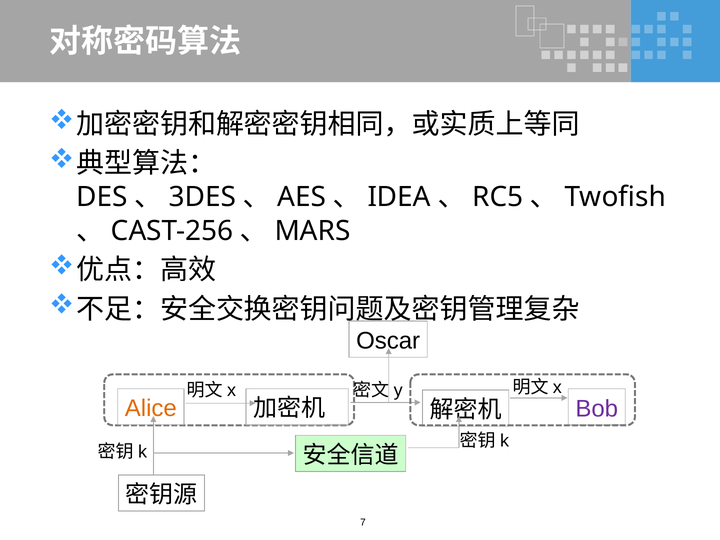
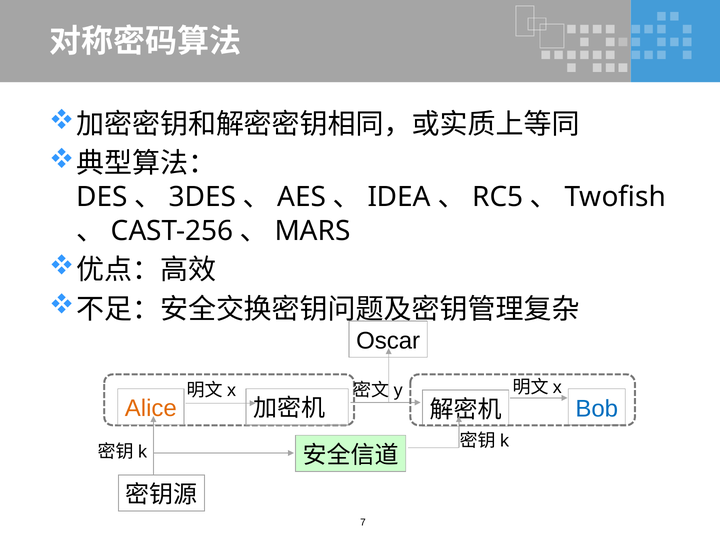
Bob colour: purple -> blue (597, 409)
